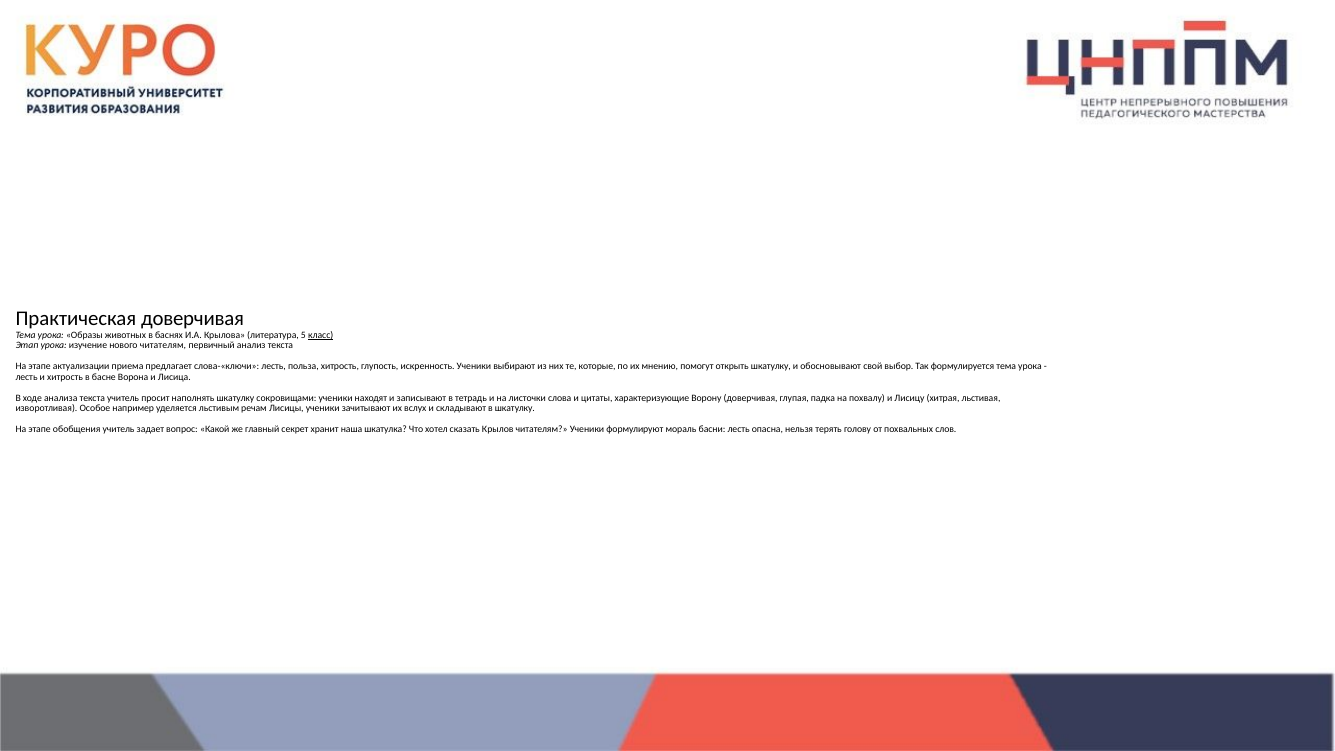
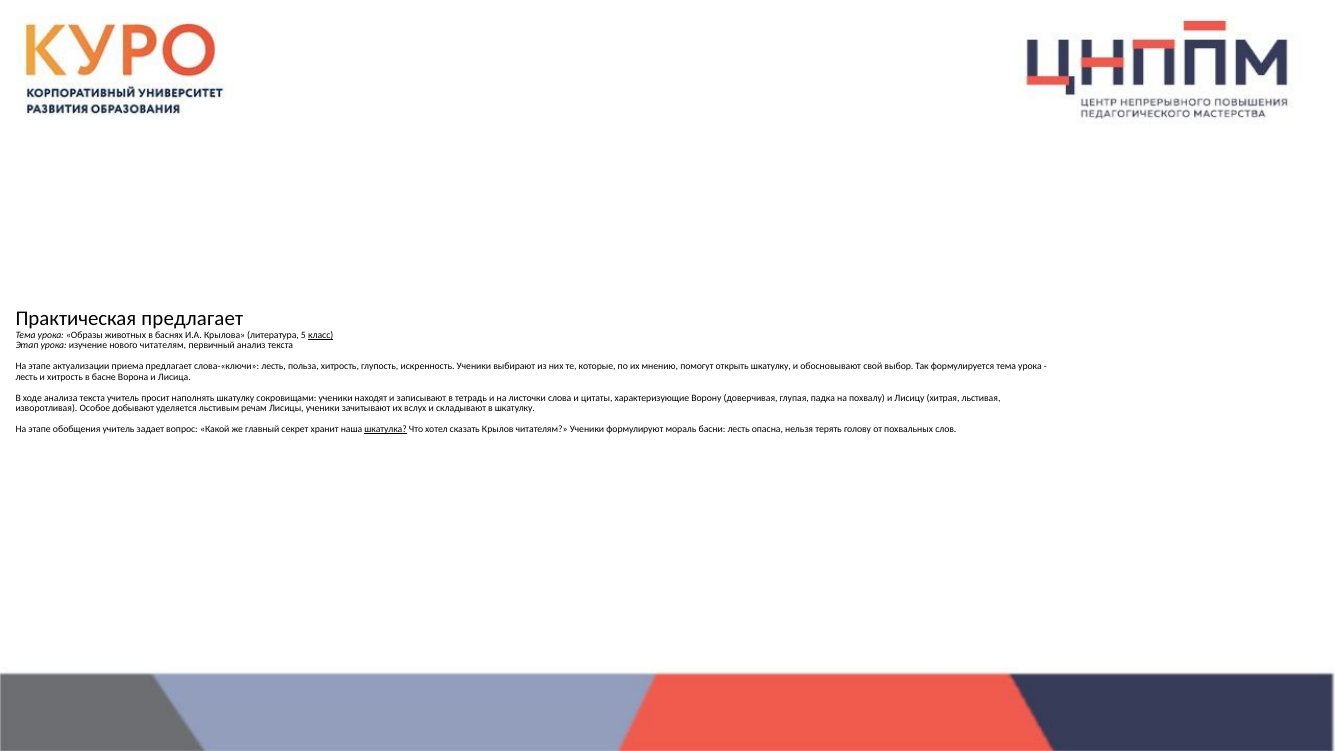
Практическая доверчивая: доверчивая -> предлагает (192, 318)
например: например -> добывают (133, 408)
шкатулка underline: none -> present (386, 429)
